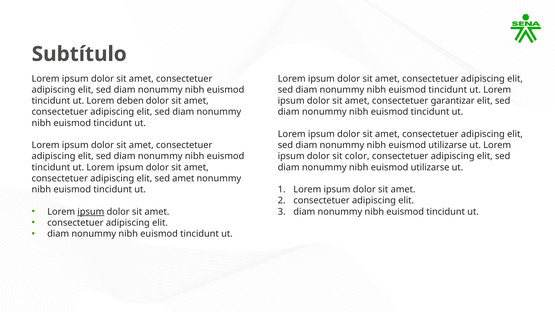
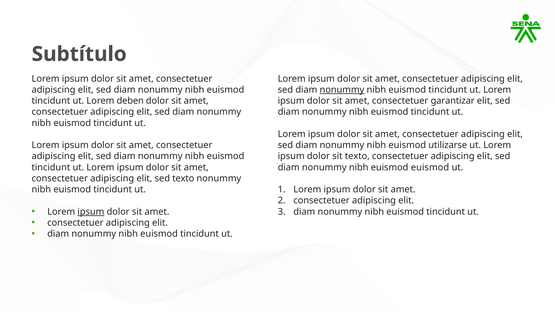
nonummy underline: none -> present (342, 90)
sit color: color -> texto (357, 156)
utilizarse: utilizarse -> euismod (430, 167)
sed amet: amet -> texto (183, 179)
